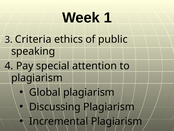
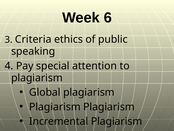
1: 1 -> 6 (108, 18)
Discussing: Discussing -> Plagiarism (55, 106)
